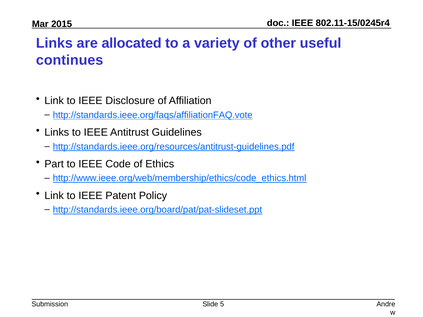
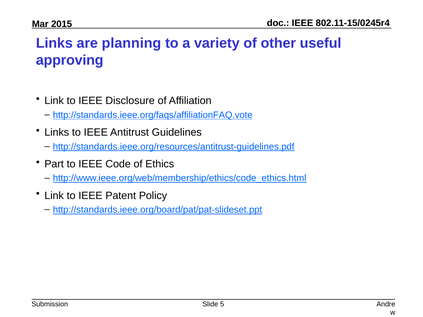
allocated: allocated -> planning (131, 43)
continues: continues -> approving (70, 60)
